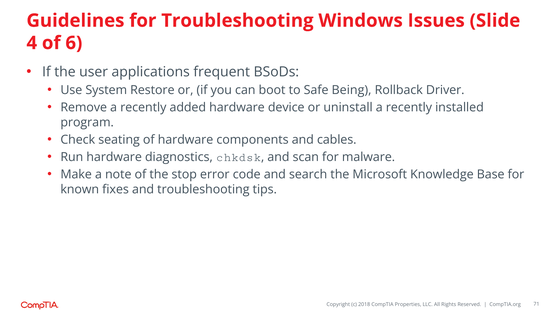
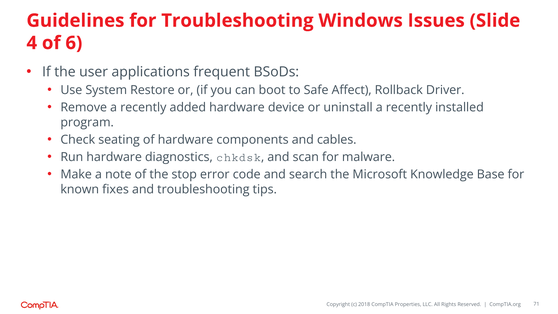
Being: Being -> Affect (352, 90)
